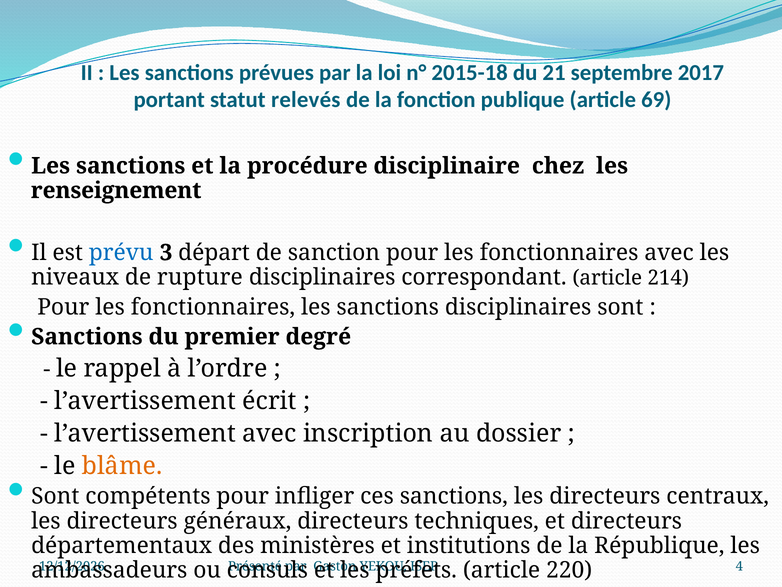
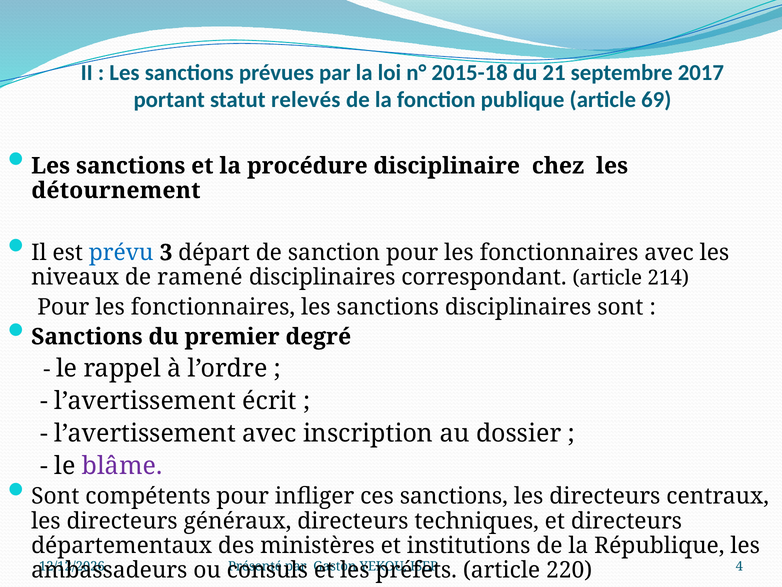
renseignement: renseignement -> détournement (116, 190)
rupture: rupture -> ramené (200, 277)
blâme colour: orange -> purple (122, 465)
